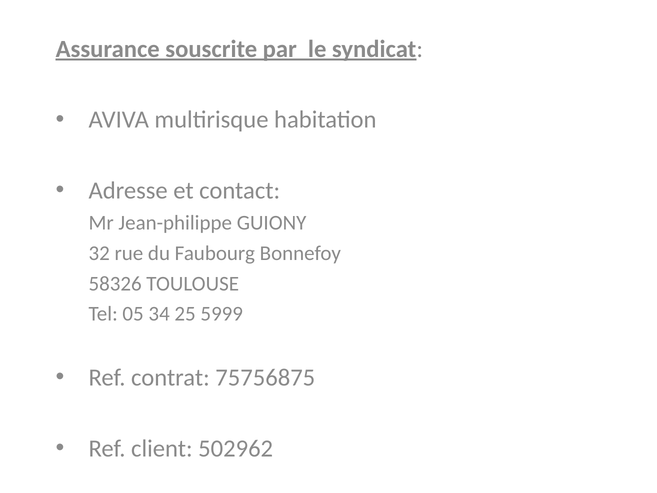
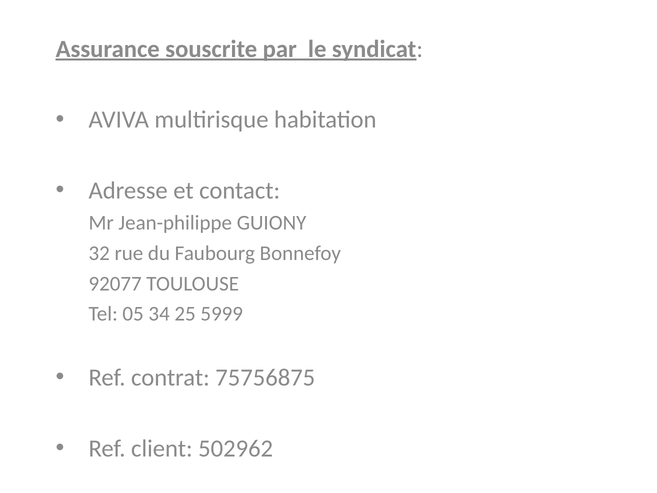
58326: 58326 -> 92077 (115, 283)
